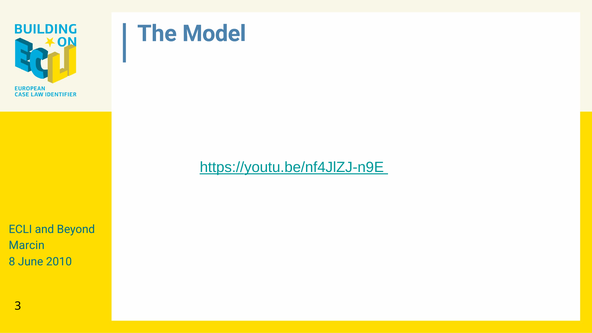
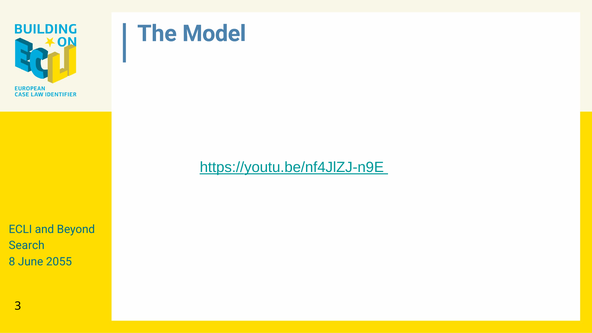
Marcin: Marcin -> Search (27, 245)
2010: 2010 -> 2055 (59, 262)
